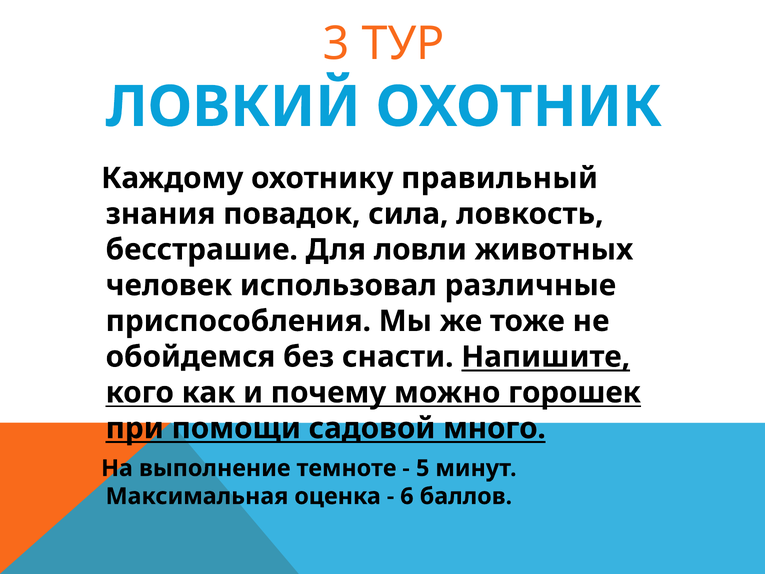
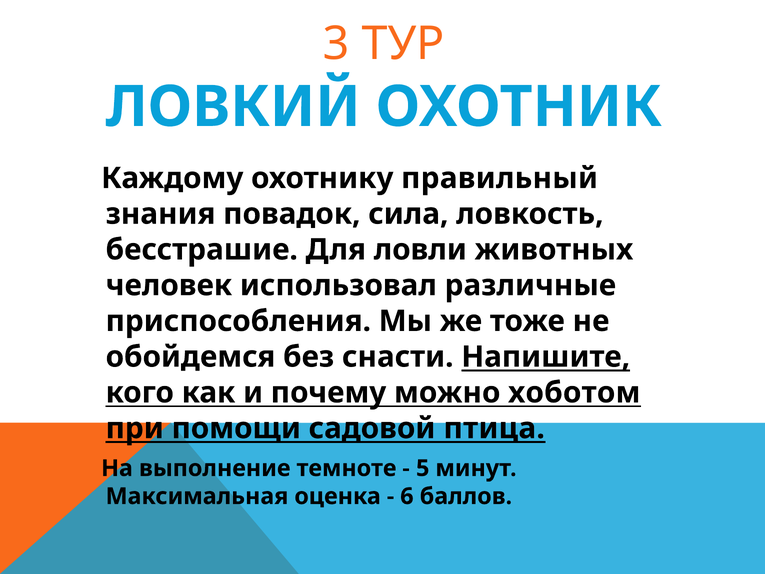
горошек: горошек -> хоботом (574, 392)
много: много -> птица (494, 428)
